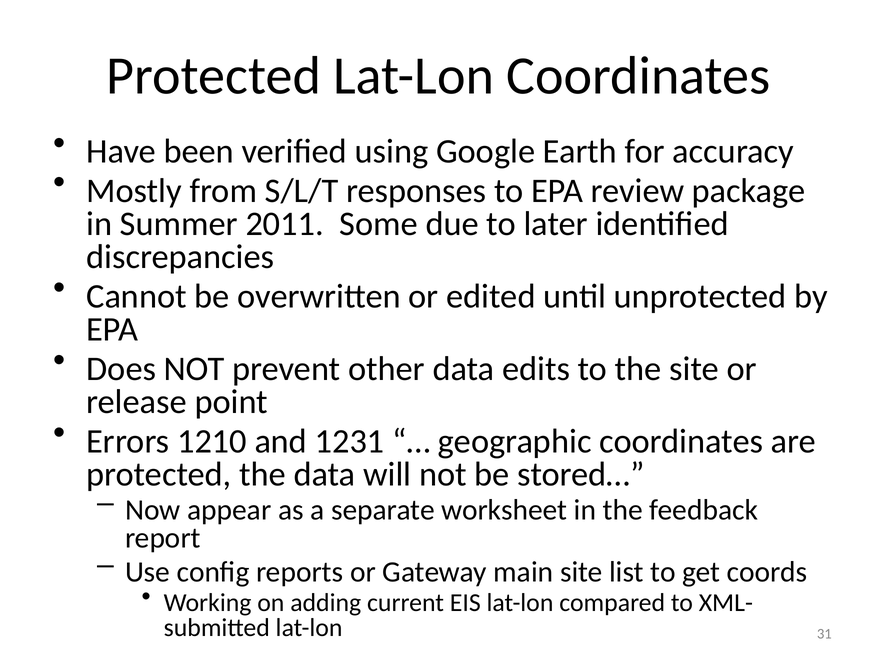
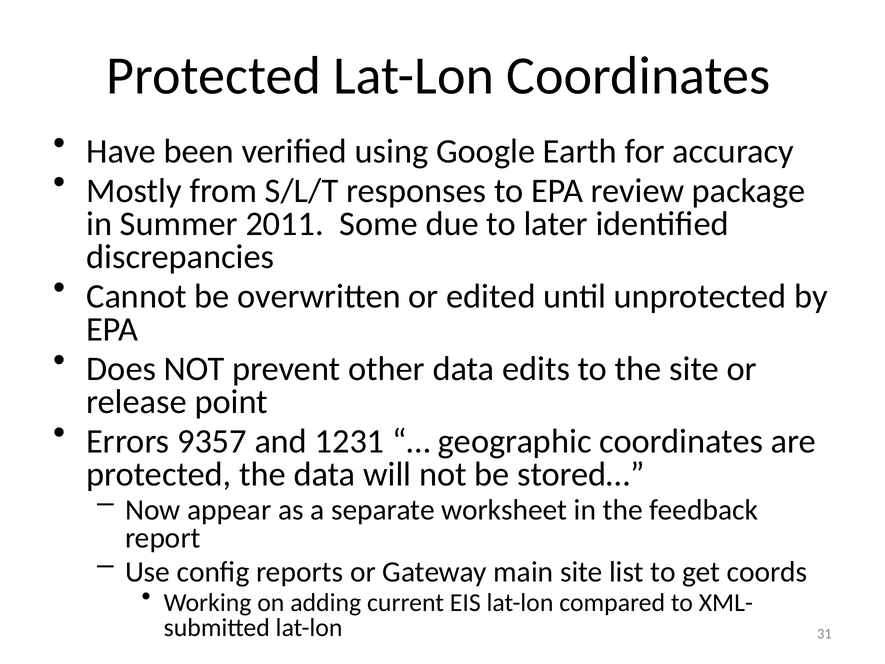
1210: 1210 -> 9357 (212, 441)
